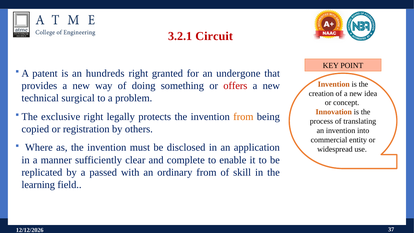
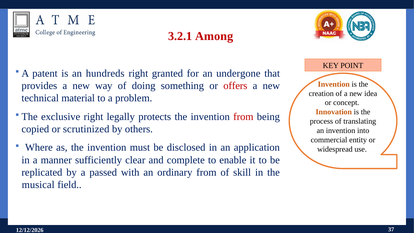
Circuit: Circuit -> Among (214, 36)
surgical: surgical -> material (78, 98)
from colour: orange -> red (243, 117)
registration: registration -> scrutinized (86, 129)
learning: learning -> musical (38, 185)
